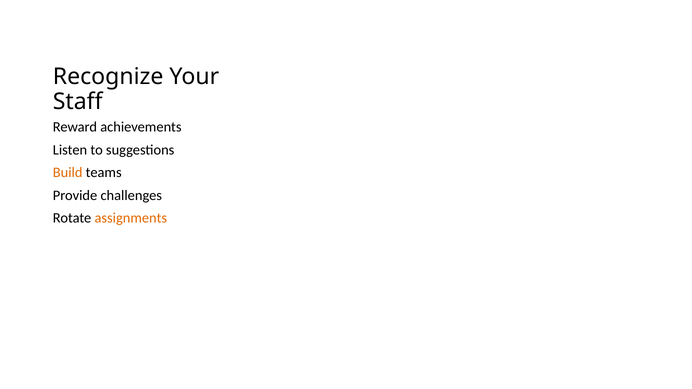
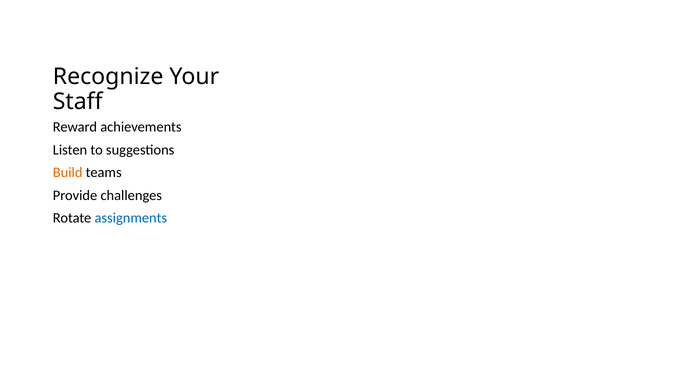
assignments colour: orange -> blue (131, 218)
